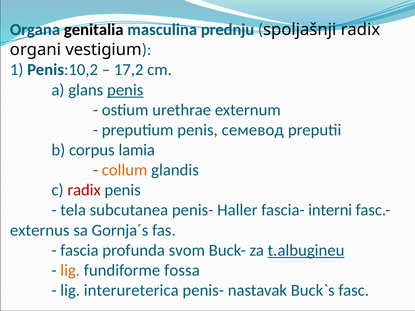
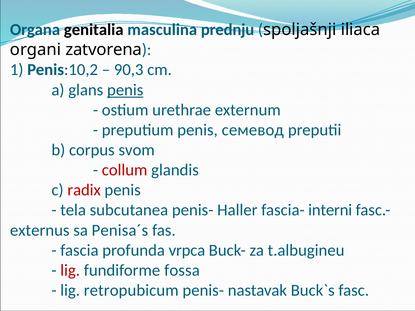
spoljašnji radix: radix -> iliaca (361, 30)
vestigium: vestigium -> zatvorena (104, 50)
17,2: 17,2 -> 90,3 (129, 70)
lamia: lamia -> svom (137, 150)
collum colour: orange -> red (125, 170)
Gornja´s: Gornja´s -> Penisa´s (120, 230)
svom: svom -> vrpca (187, 250)
t.albugineu underline: present -> none (306, 250)
lig colour: orange -> red (70, 270)
interureterica: interureterica -> retropubicum (131, 291)
